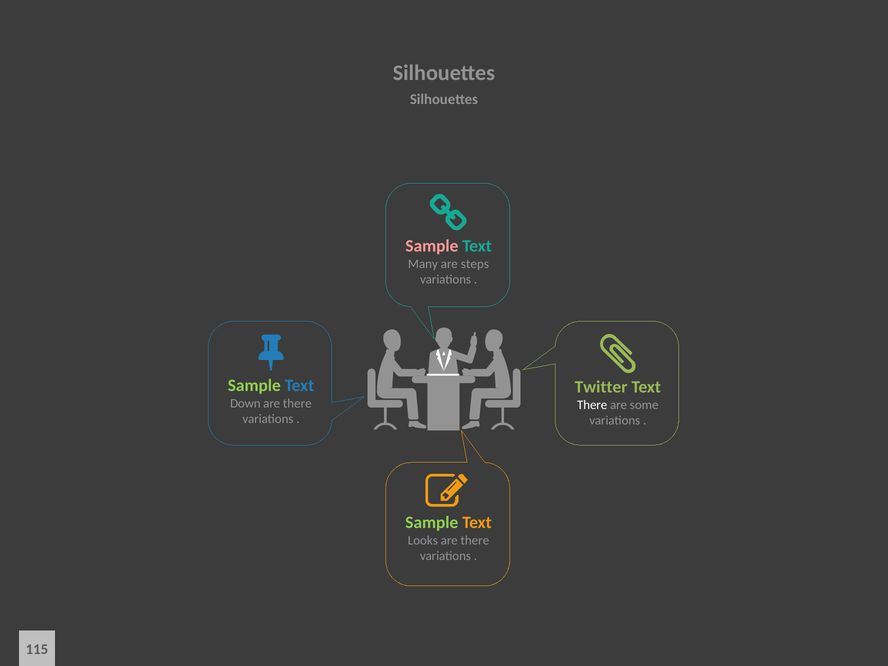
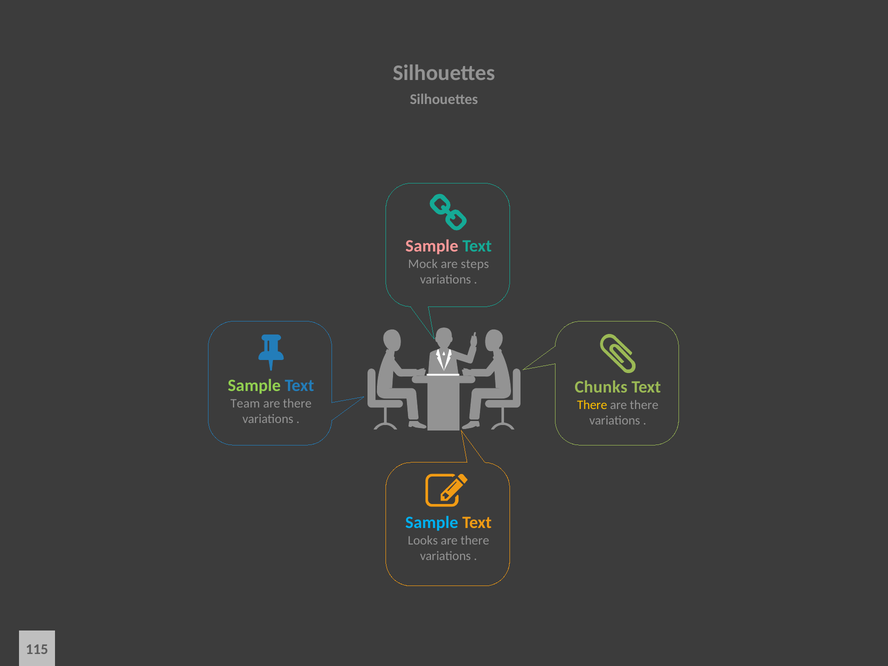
Many: Many -> Mock (423, 264)
Twitter: Twitter -> Chunks (601, 387)
Down: Down -> Team (245, 403)
There colour: white -> yellow (592, 405)
some: some -> there (644, 405)
Sample colour: light green -> light blue (432, 523)
